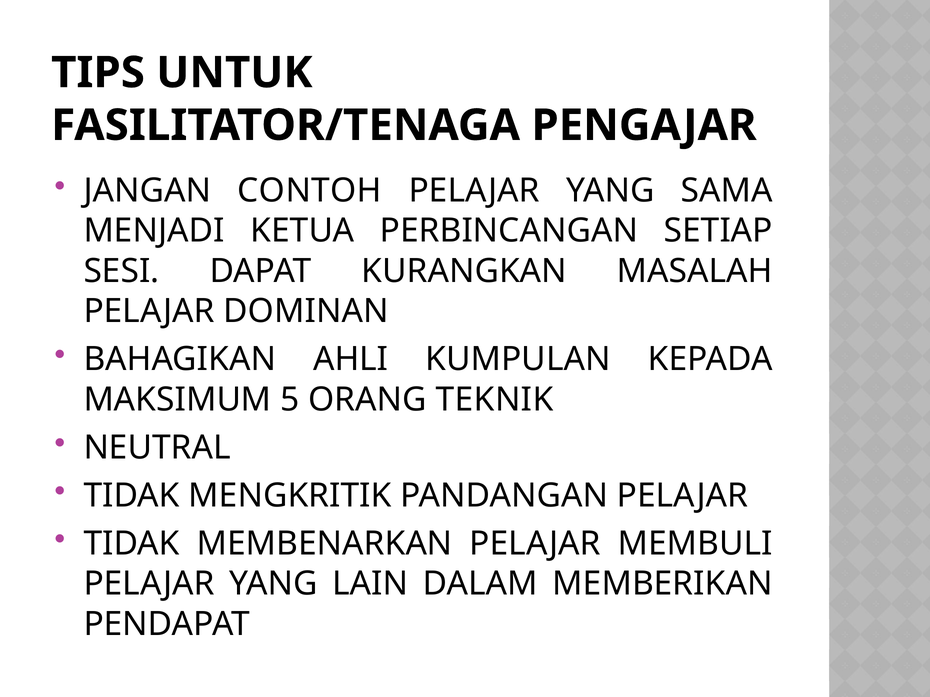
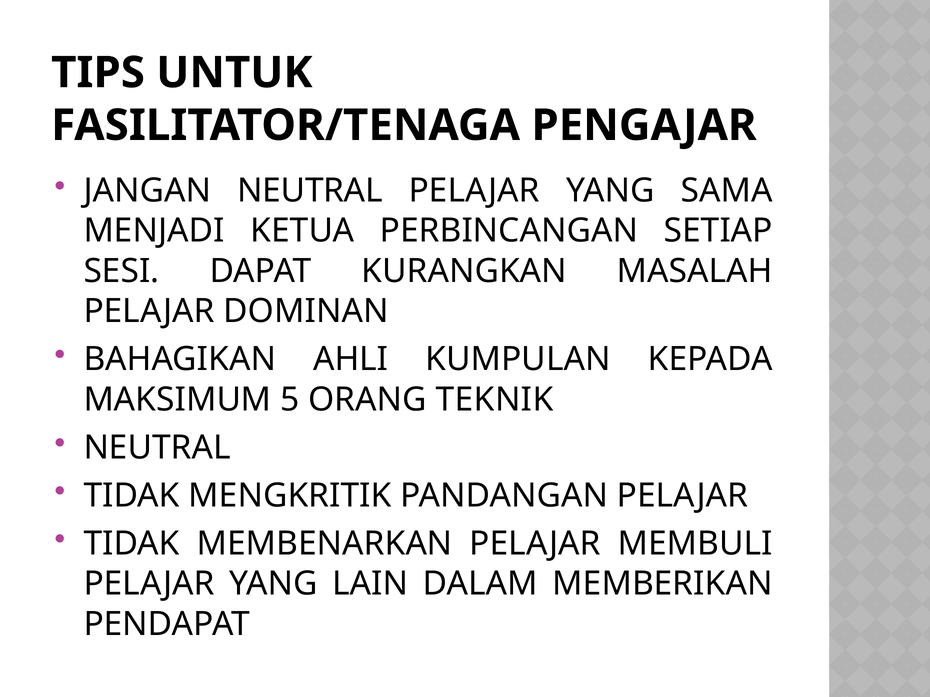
JANGAN CONTOH: CONTOH -> NEUTRAL (310, 191)
